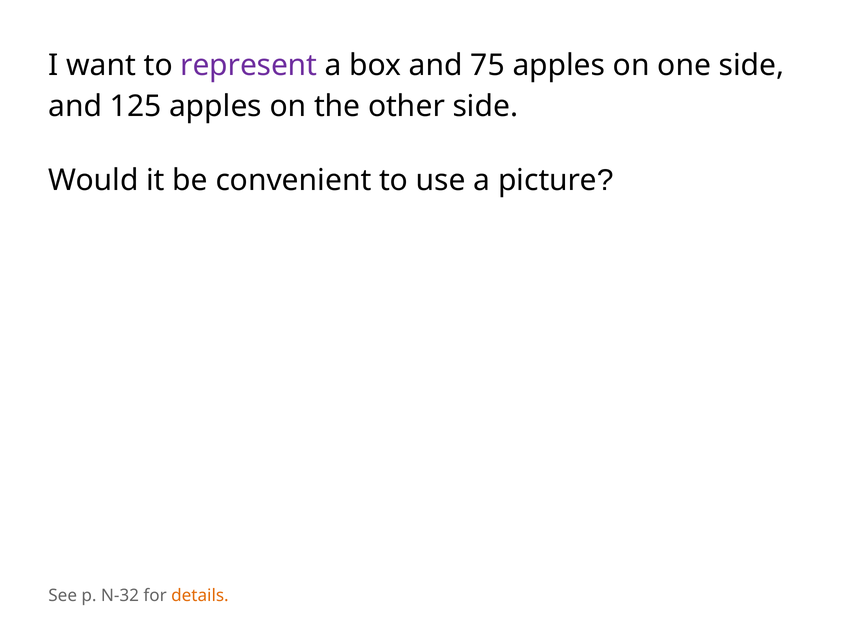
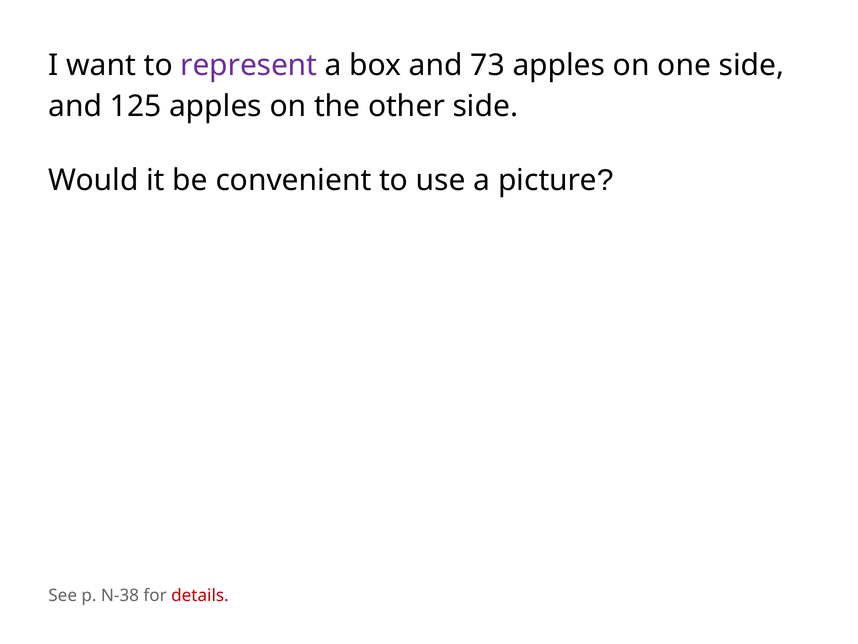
75: 75 -> 73 (488, 65)
N-32: N-32 -> N-38 (120, 595)
details colour: orange -> red (200, 595)
